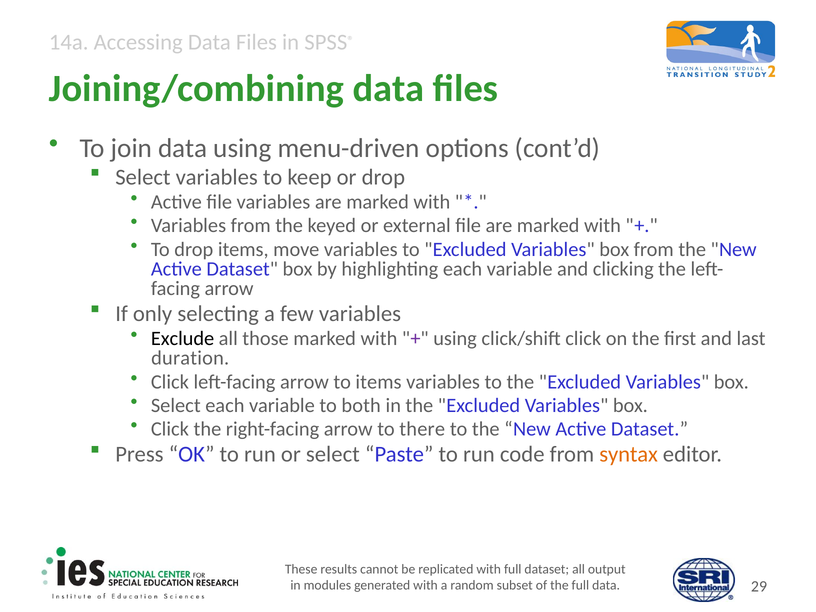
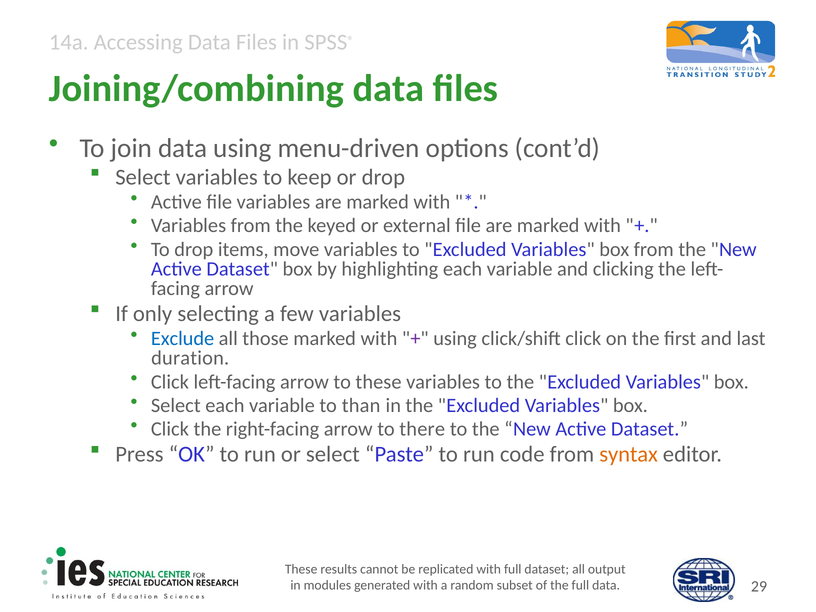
Exclude colour: black -> blue (183, 339)
to items: items -> these (379, 382)
both: both -> than (361, 405)
